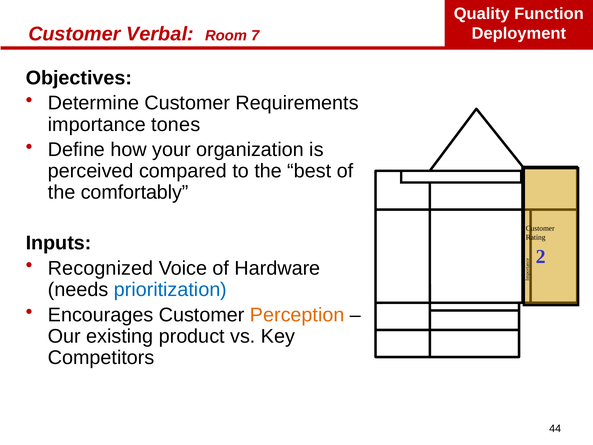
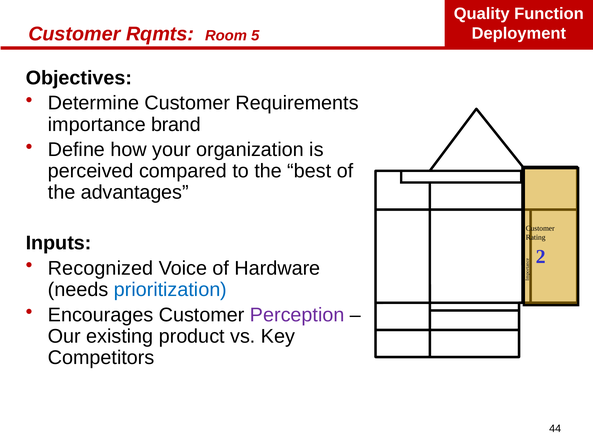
Verbal: Verbal -> Rqmts (160, 34)
7: 7 -> 5 (255, 36)
tones: tones -> brand (176, 124)
comfortably: comfortably -> advantages (135, 192)
Perception colour: orange -> purple (297, 315)
